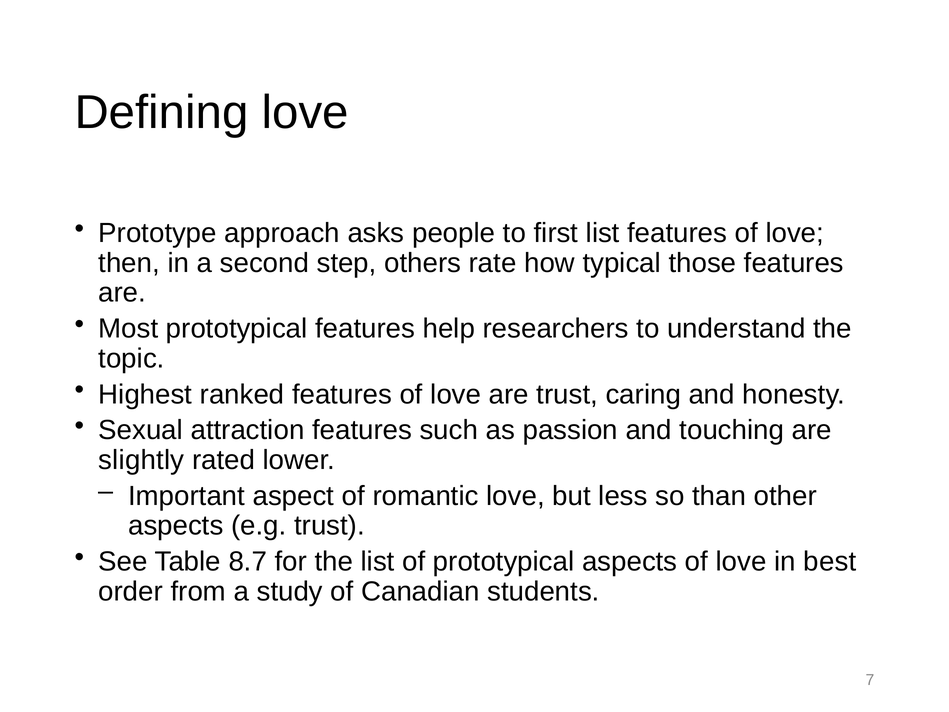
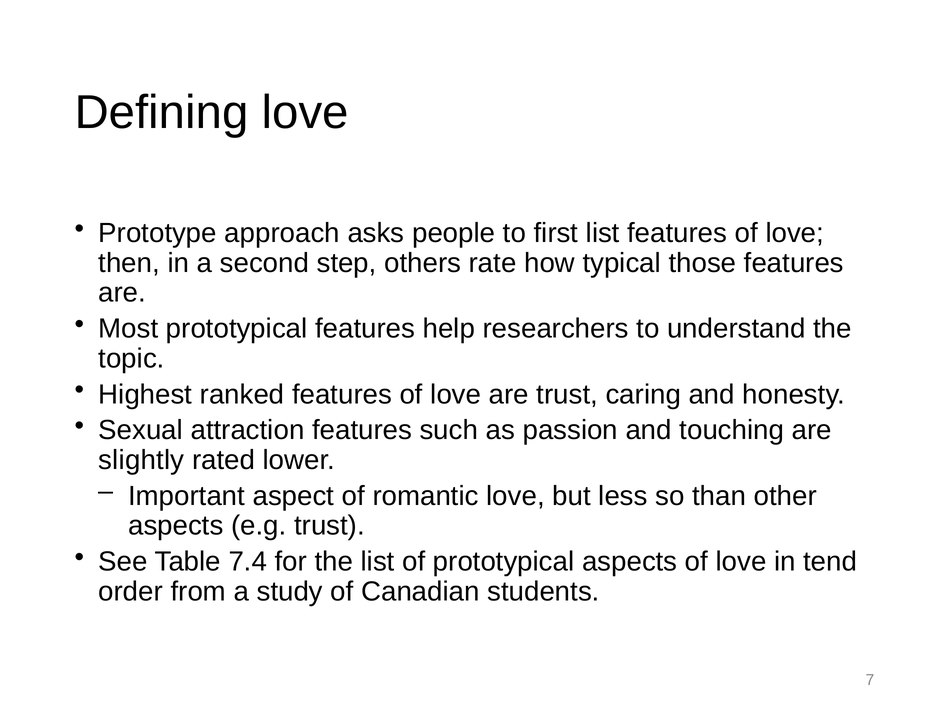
8.7: 8.7 -> 7.4 (248, 561)
best: best -> tend (830, 561)
